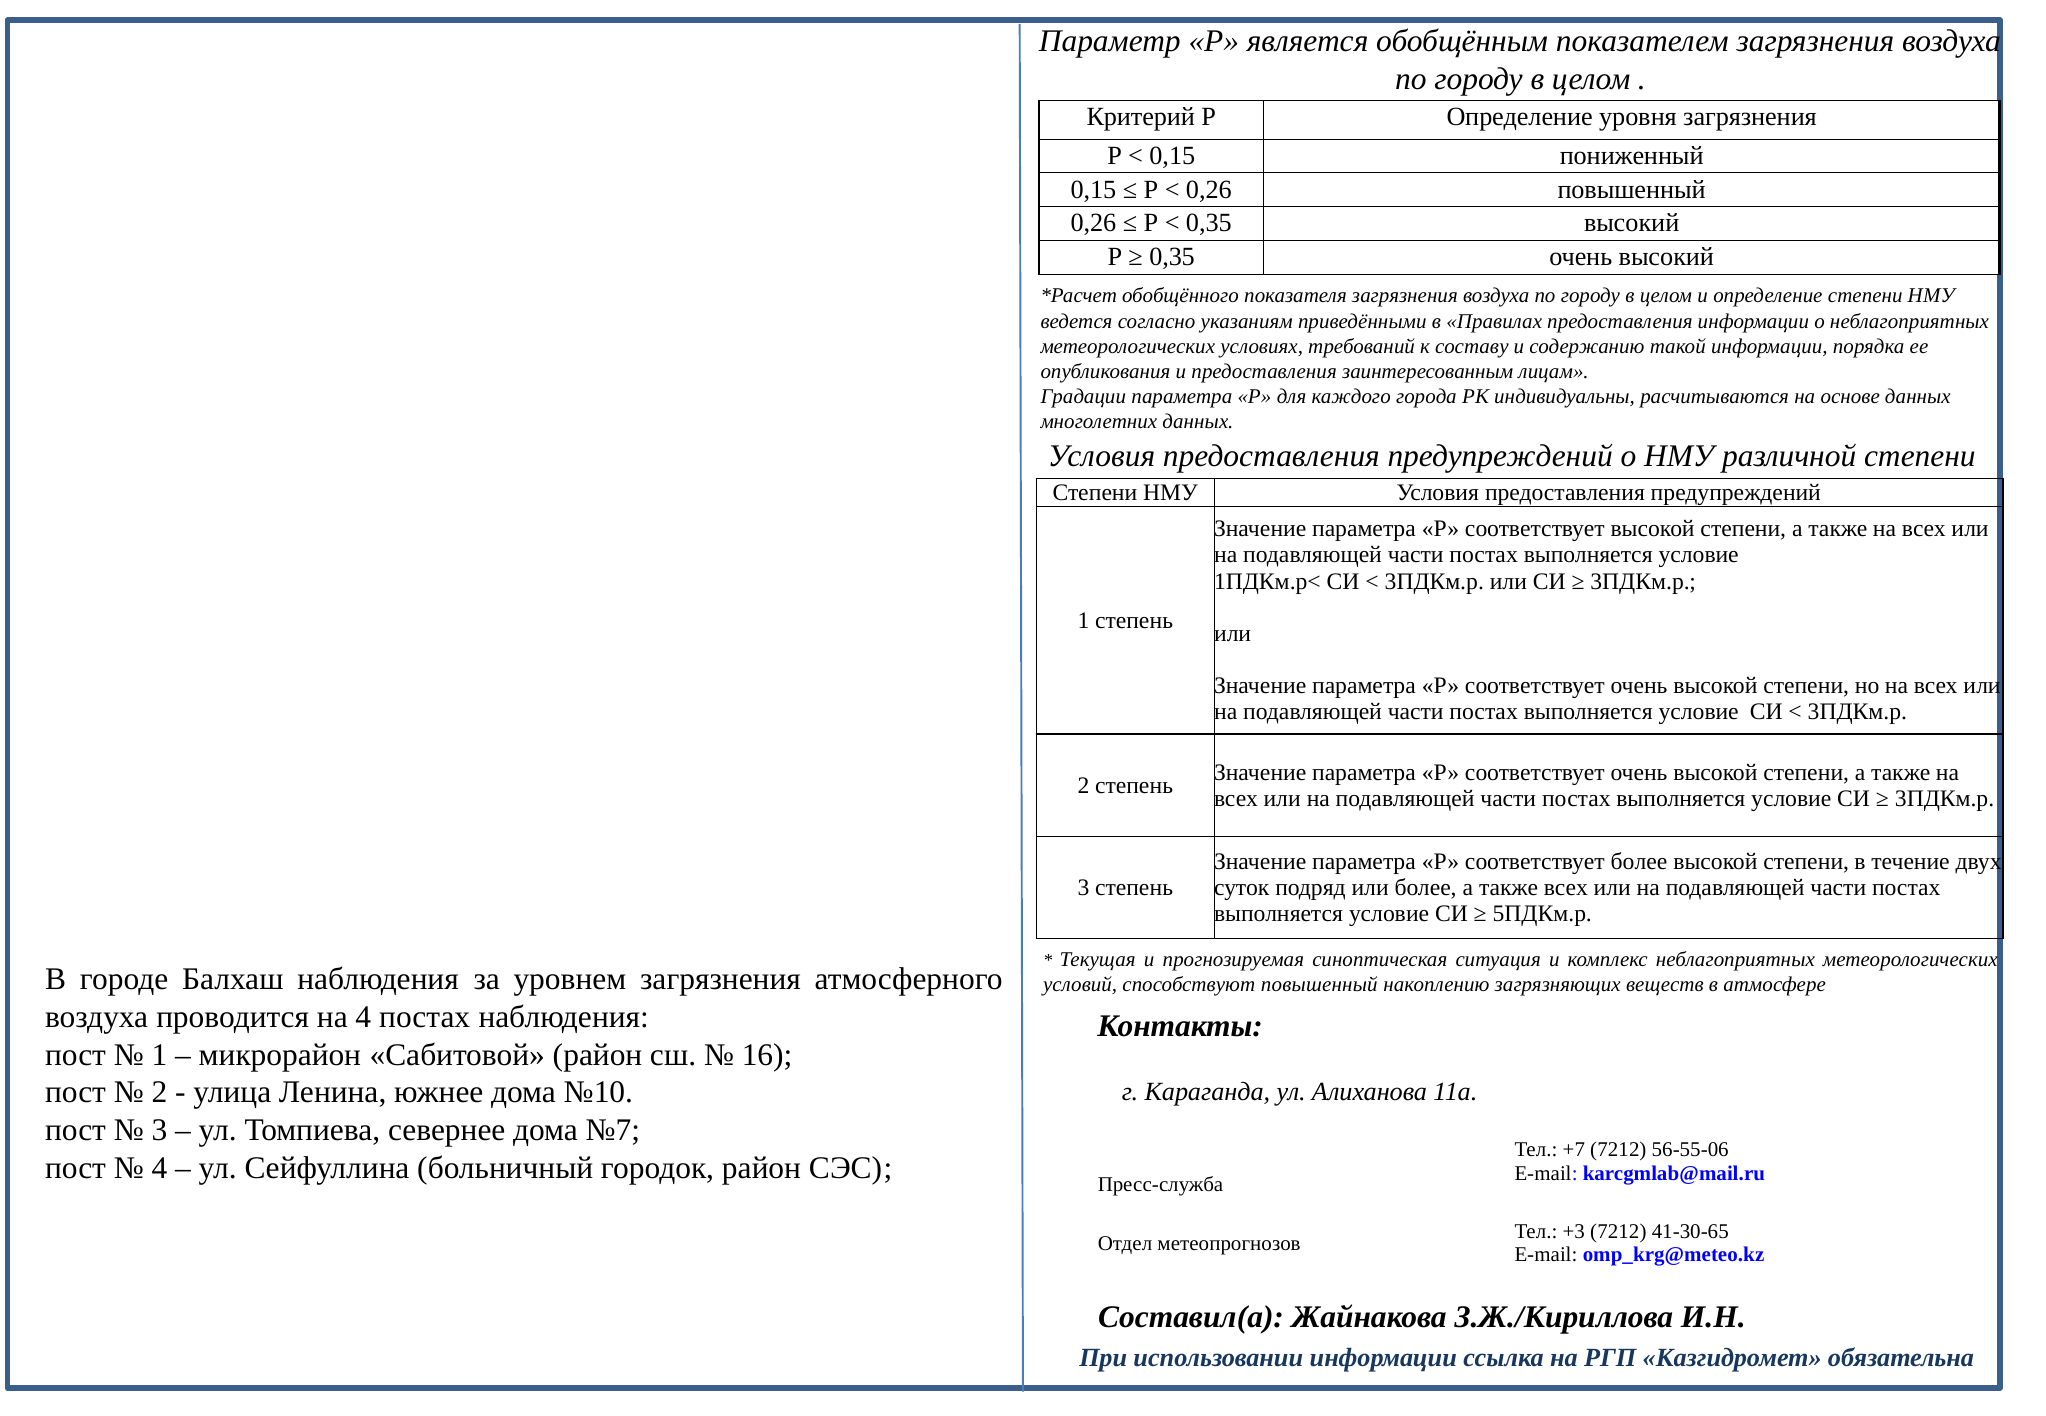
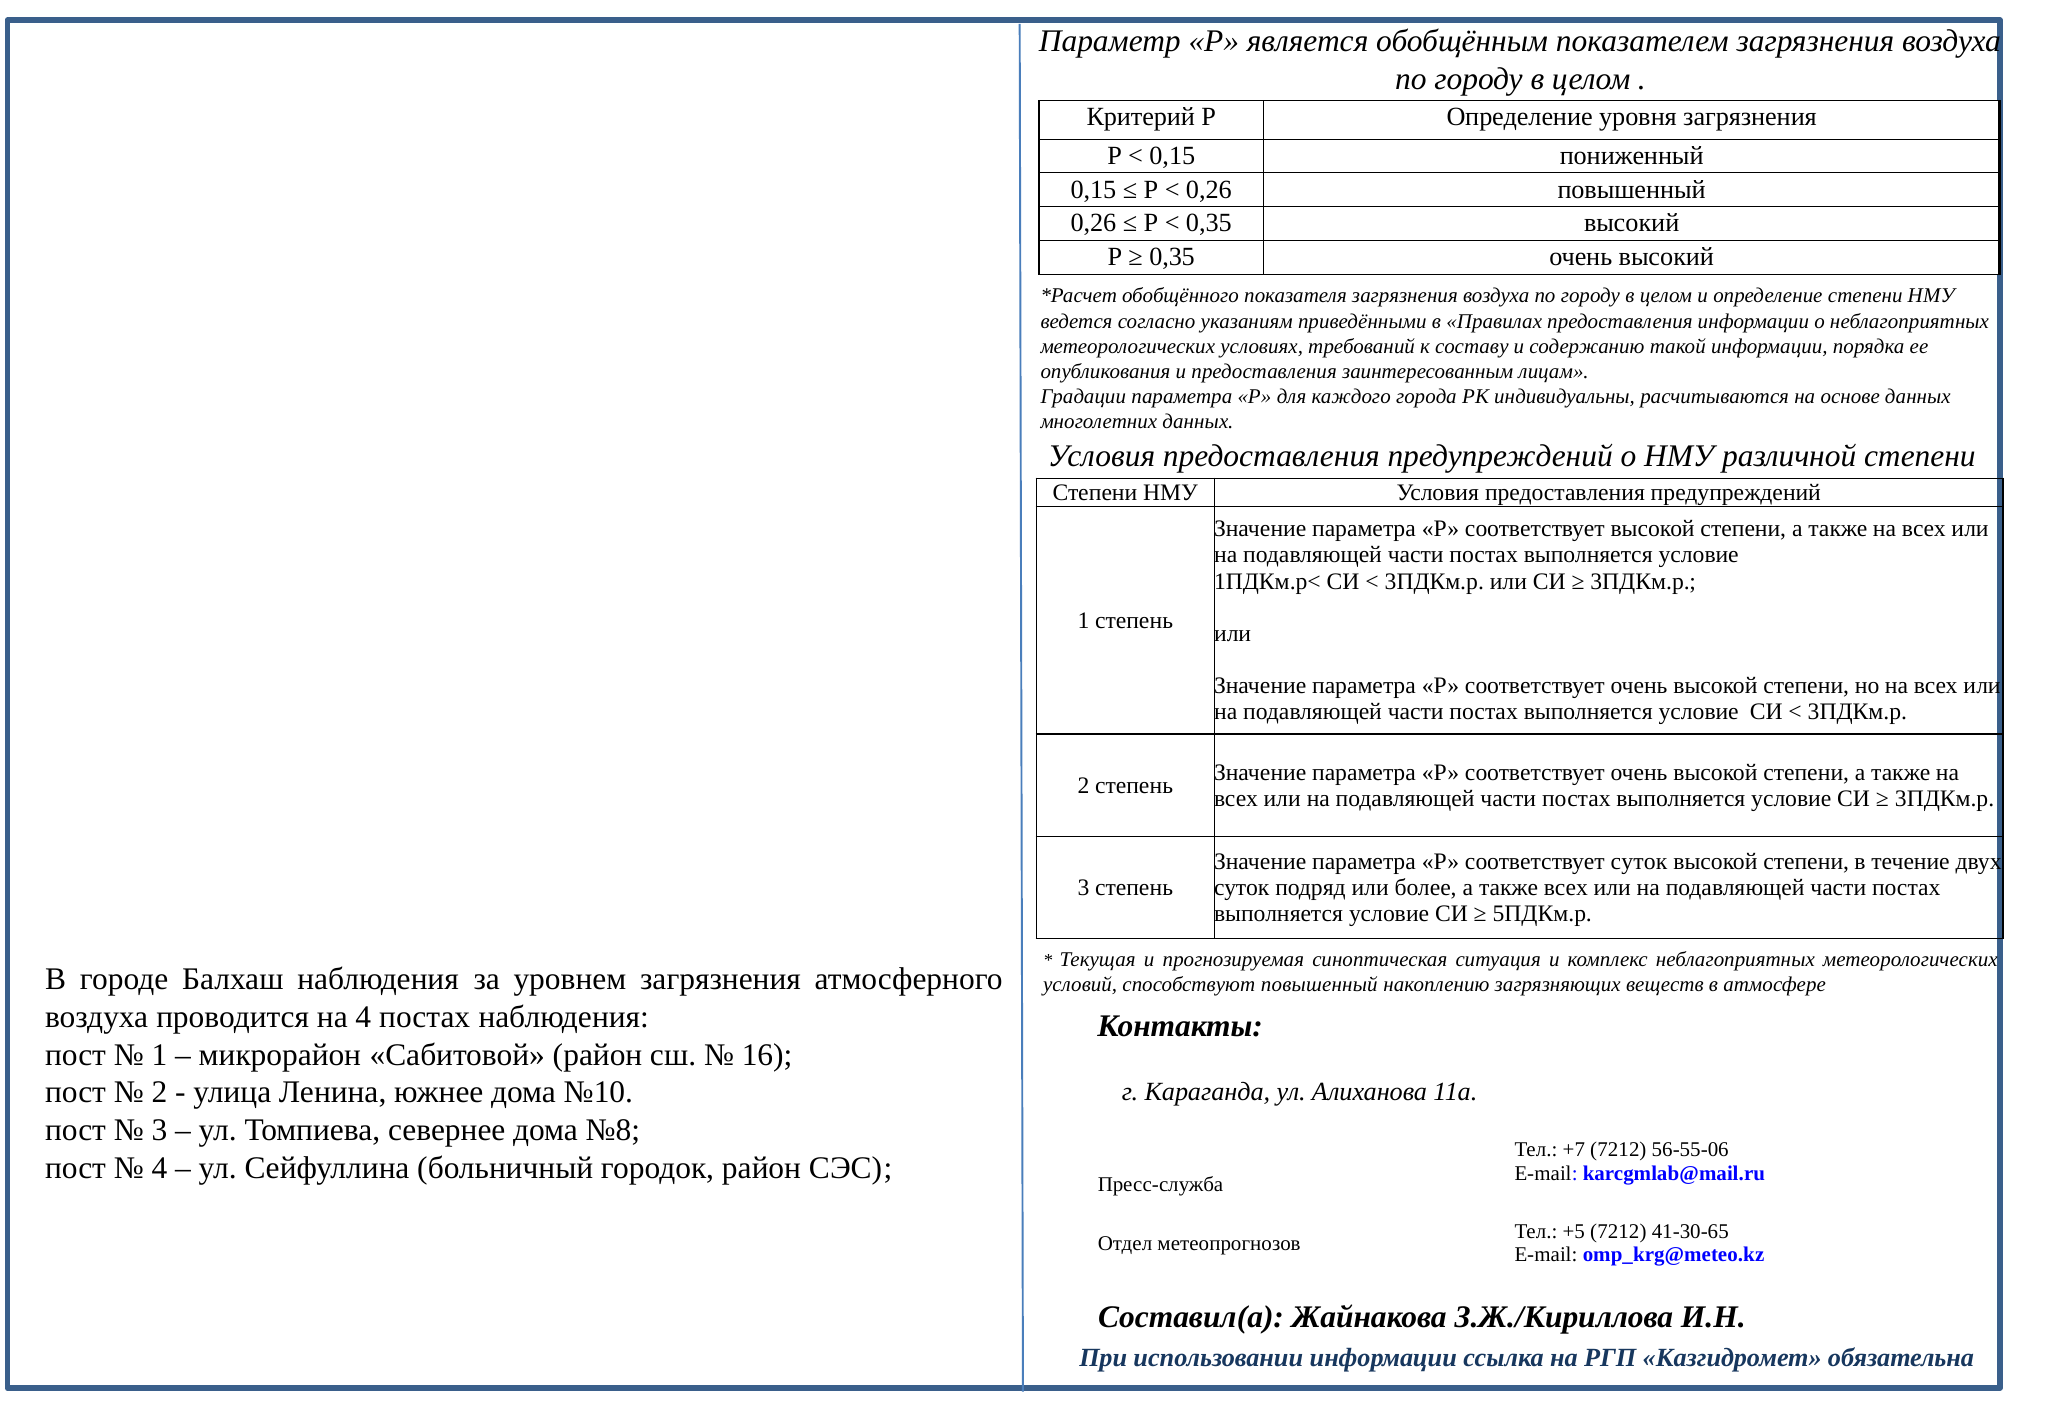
соответствует более: более -> суток (1639, 862)
№7: №7 -> №8 (613, 1131)
+3: +3 -> +5 (1574, 1232)
